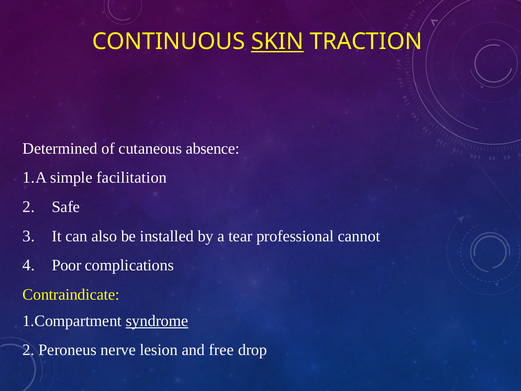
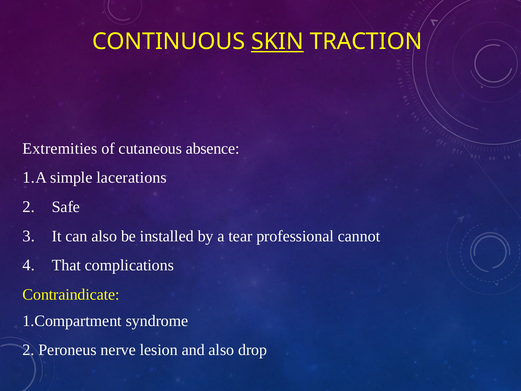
Determined: Determined -> Extremities (60, 148)
facilitation: facilitation -> lacerations (132, 178)
Poor: Poor -> That (66, 265)
syndrome underline: present -> none (157, 321)
and free: free -> also (221, 350)
